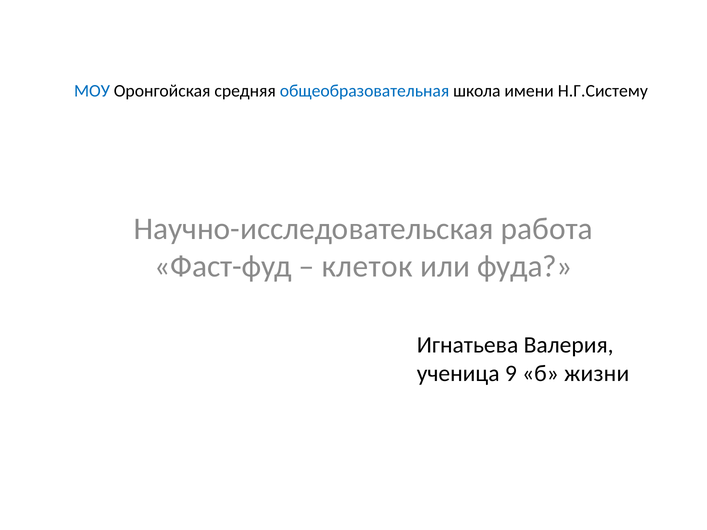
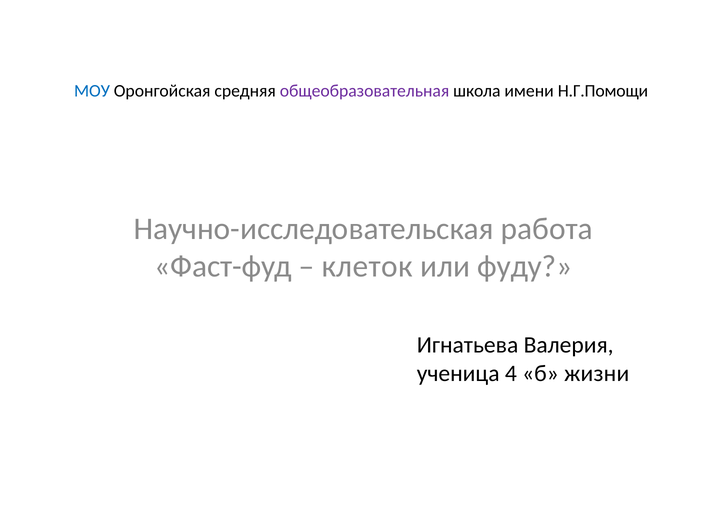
общеобразовательная colour: blue -> purple (365, 91)
Н.Г.Систему: Н.Г.Систему -> Н.Г.Помощи (603, 91)
фуда: фуда -> фуду (525, 267)
9: 9 -> 4 (511, 373)
